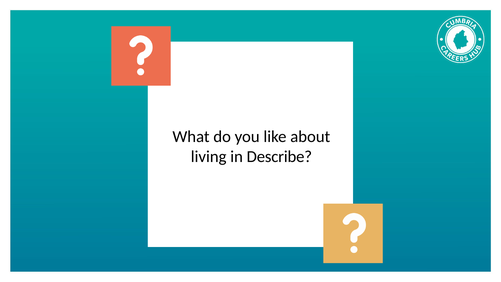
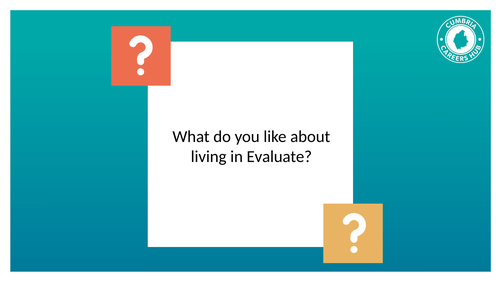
Describe: Describe -> Evaluate (279, 157)
